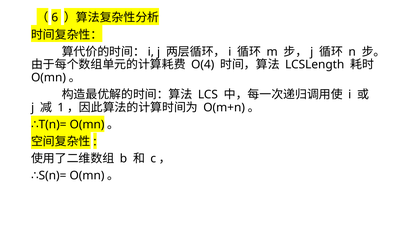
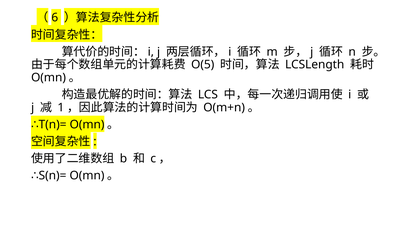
O(4: O(4 -> O(5 (203, 65)
